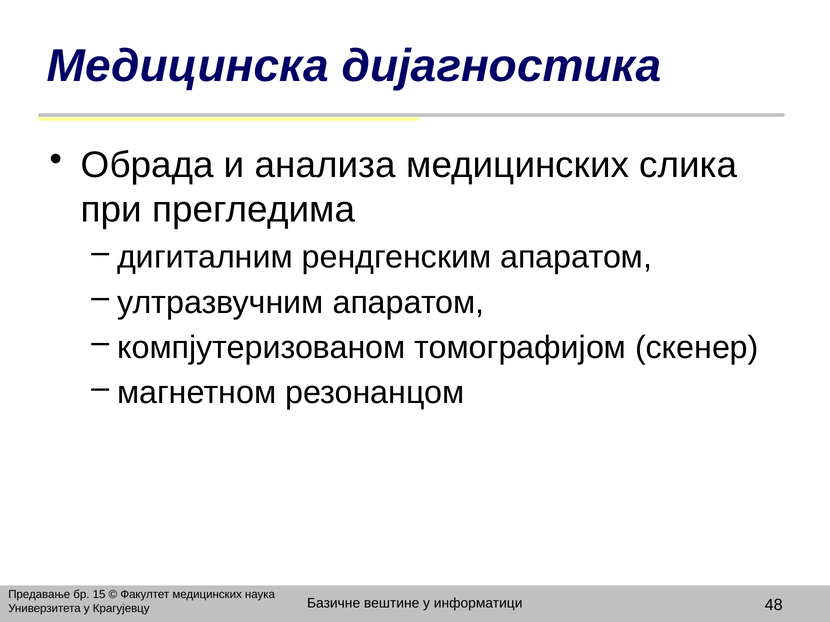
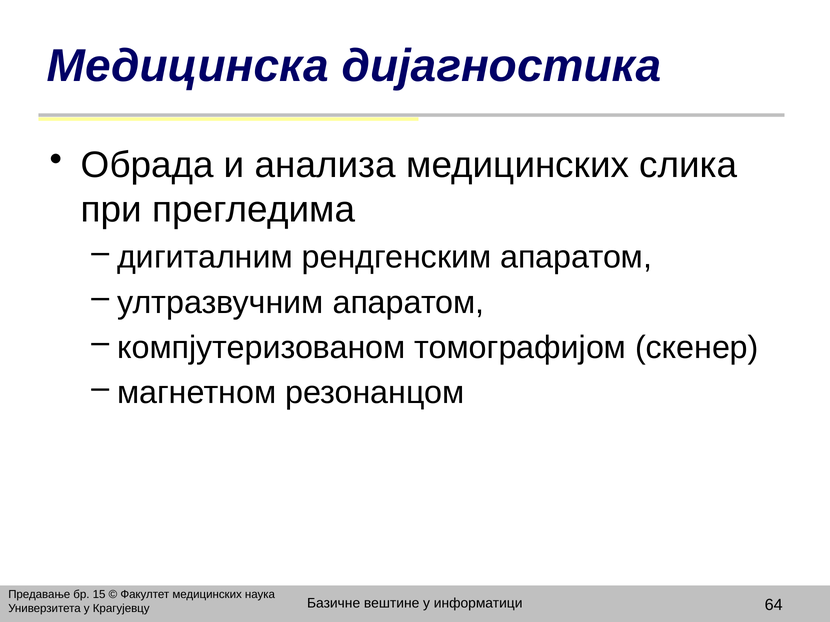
48: 48 -> 64 (774, 605)
